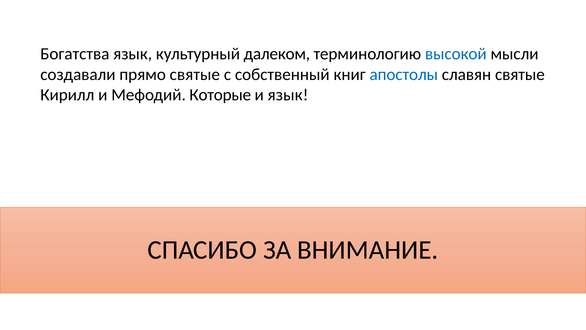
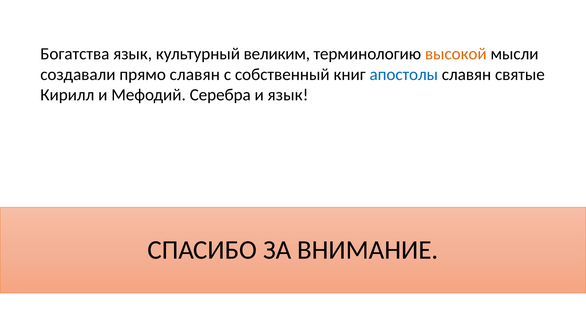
далеком: далеком -> великим (277, 54)
высокой colour: blue -> orange (456, 54)
прямо святые: святые -> славян (195, 74)
Которые: Которые -> Серебра (220, 95)
